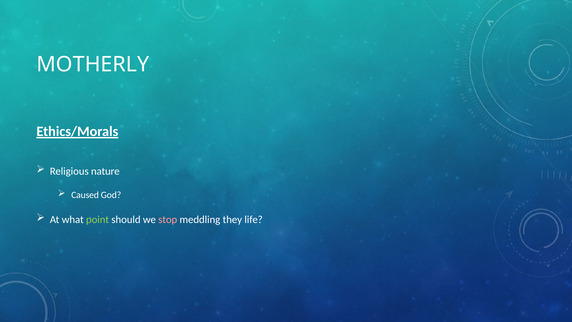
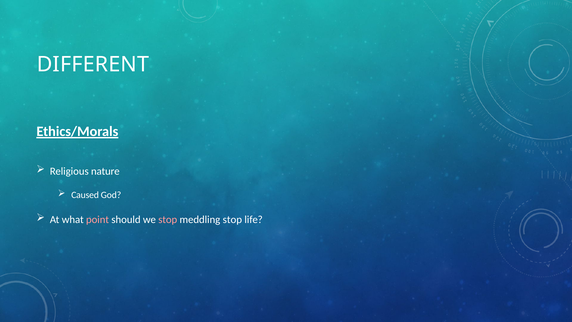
MOTHERLY: MOTHERLY -> DIFFERENT (93, 64)
point colour: light green -> pink (98, 219)
meddling they: they -> stop (232, 219)
